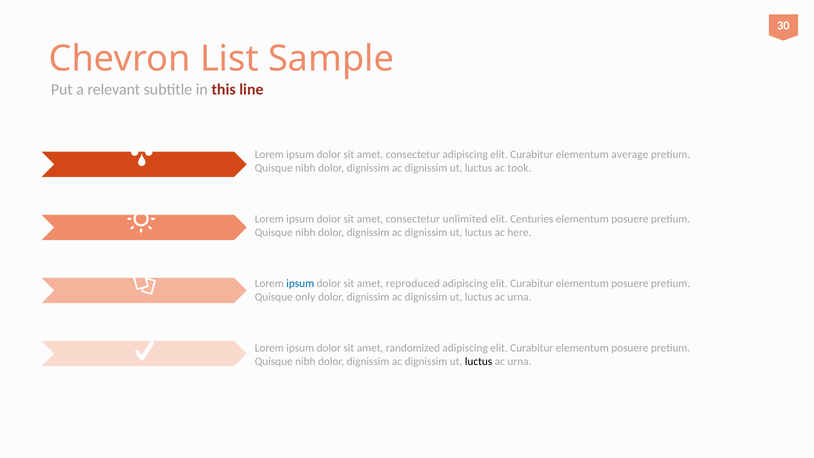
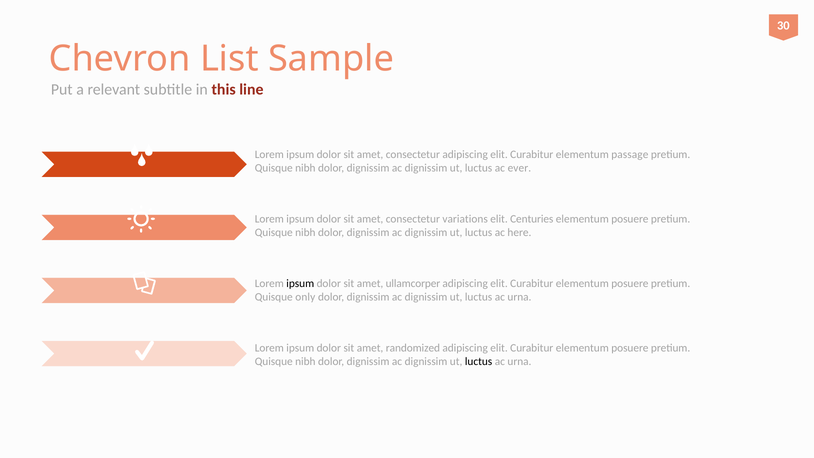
average: average -> passage (630, 155)
took: took -> ever (519, 168)
unlimited: unlimited -> variations (465, 219)
ipsum colour: blue -> black (300, 284)
reproduced: reproduced -> ullamcorper (413, 284)
